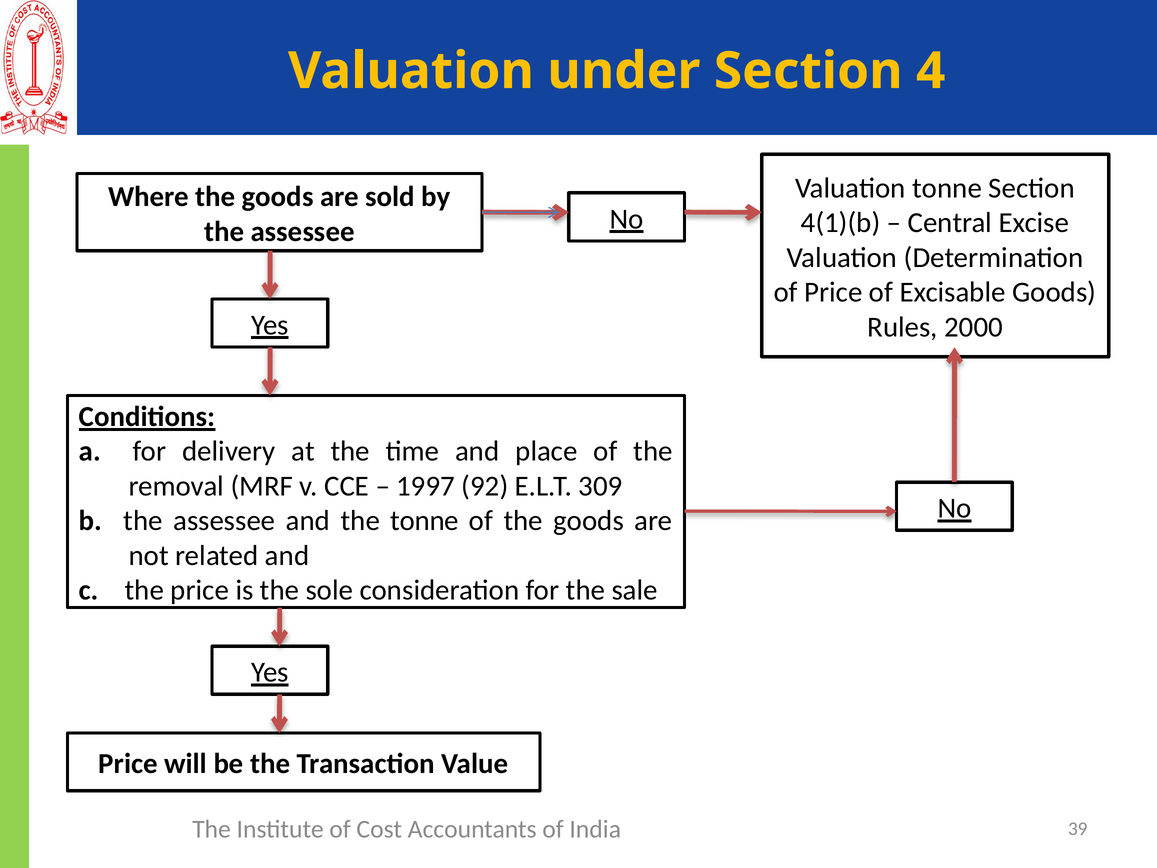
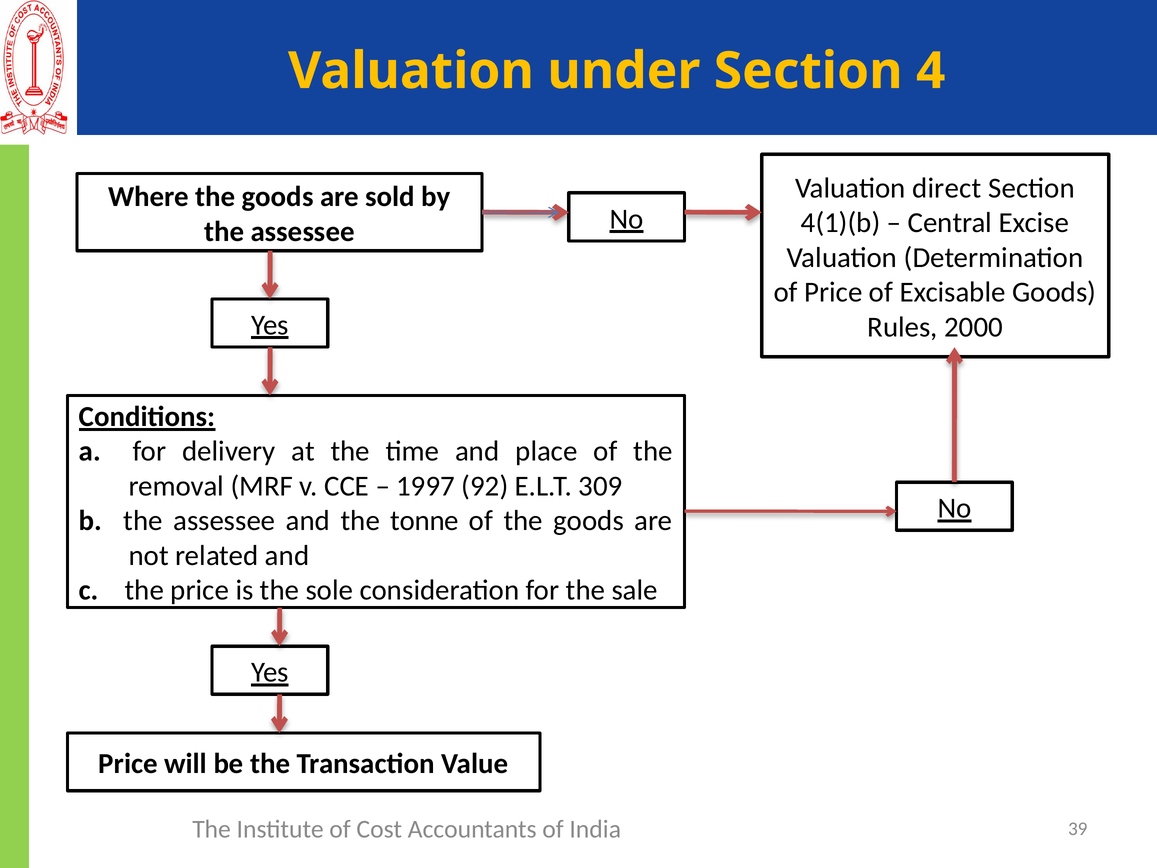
Valuation tonne: tonne -> direct (947, 188)
